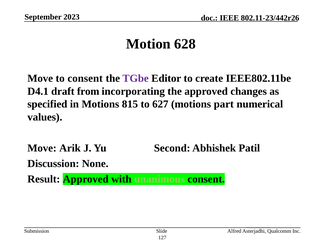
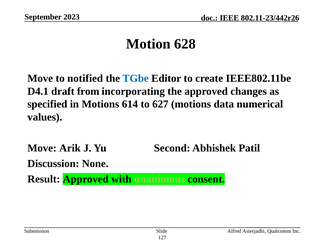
to consent: consent -> notified (85, 79)
TGbe colour: purple -> blue (136, 79)
815: 815 -> 614 (130, 104)
part: part -> data (224, 104)
